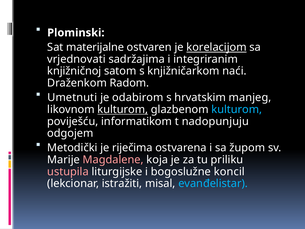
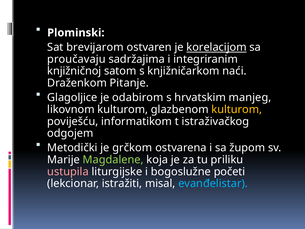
materijalne: materijalne -> brevijarom (95, 47)
vrjednovati: vrjednovati -> proučavaju (76, 59)
Radom: Radom -> Pitanje (129, 83)
Umetnuti: Umetnuti -> Glagoljice (72, 97)
kulturom underline: present -> none (123, 109)
kulturom colour: light blue -> yellow (237, 109)
nadopunjuju: nadopunjuju -> istraživačkog (215, 121)
riječima: riječima -> grčkom (132, 148)
Magdalene colour: pink -> light green (113, 160)
koncil: koncil -> početi (229, 171)
